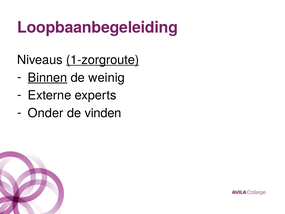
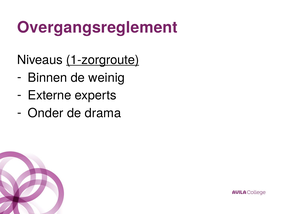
Loopbaanbegeleiding: Loopbaanbegeleiding -> Overgangsreglement (97, 27)
Binnen underline: present -> none (48, 78)
vinden: vinden -> drama (103, 113)
